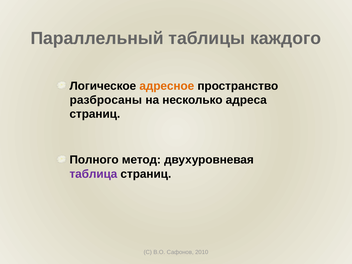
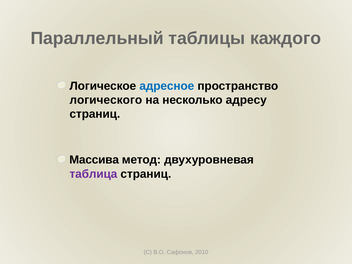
адресное colour: orange -> blue (167, 86)
разбросаны: разбросаны -> логического (106, 100)
адреса: адреса -> адресу (246, 100)
Полного: Полного -> Массива (94, 160)
